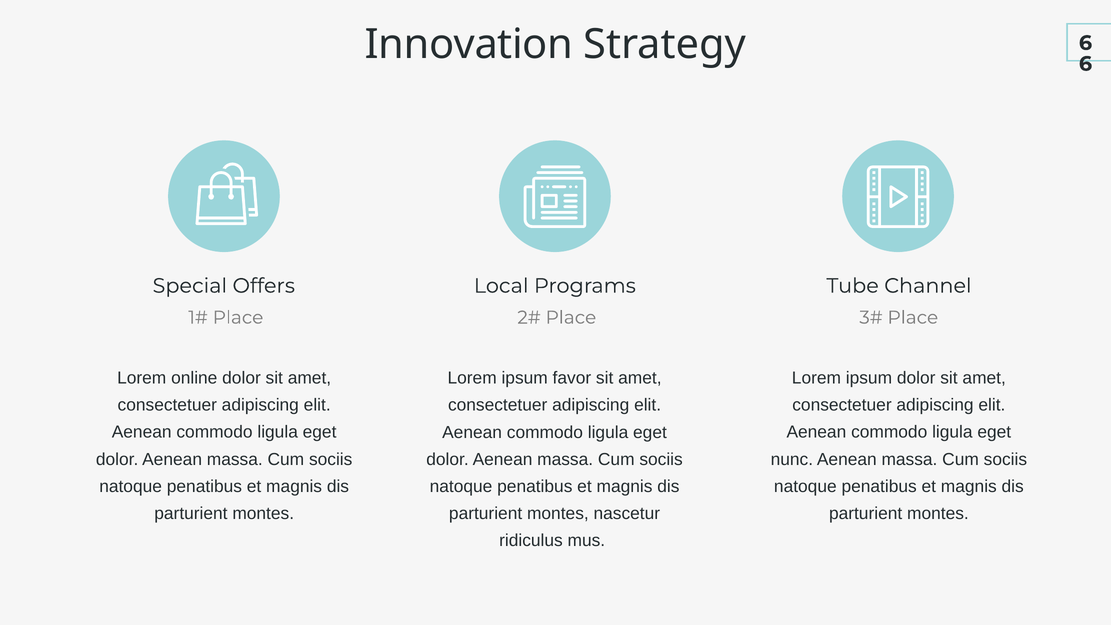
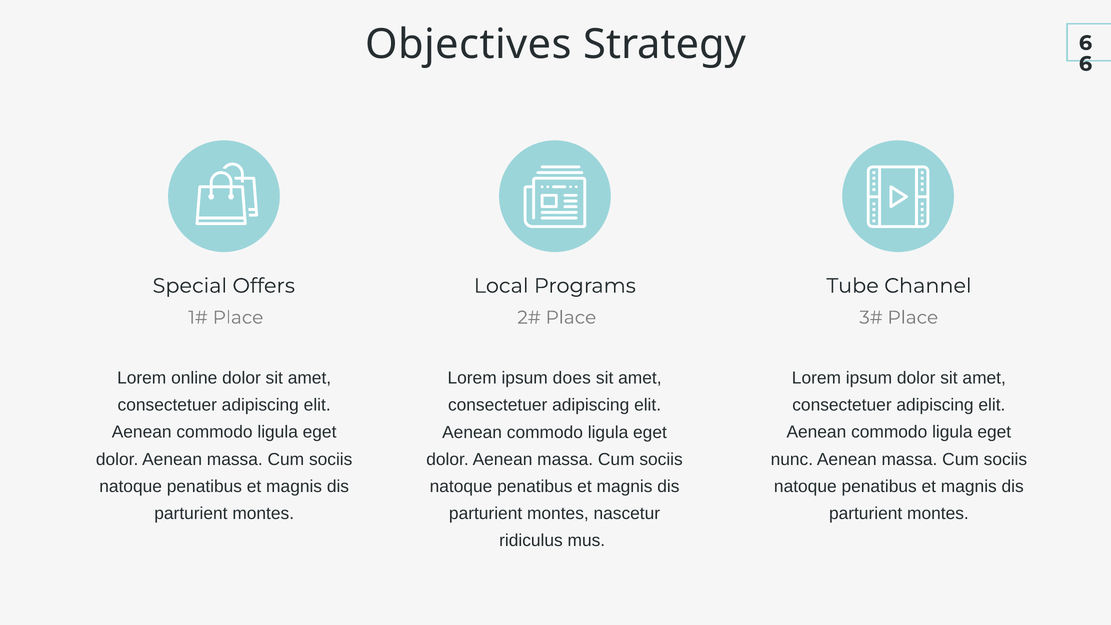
Innovation: Innovation -> Objectives (468, 44)
favor: favor -> does (572, 378)
